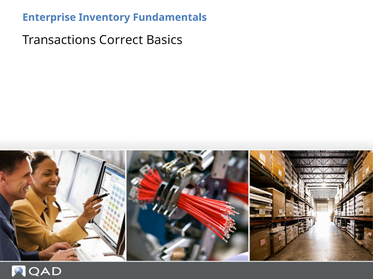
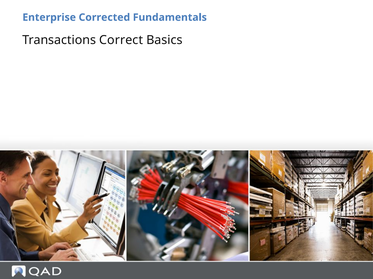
Inventory: Inventory -> Corrected (104, 17)
